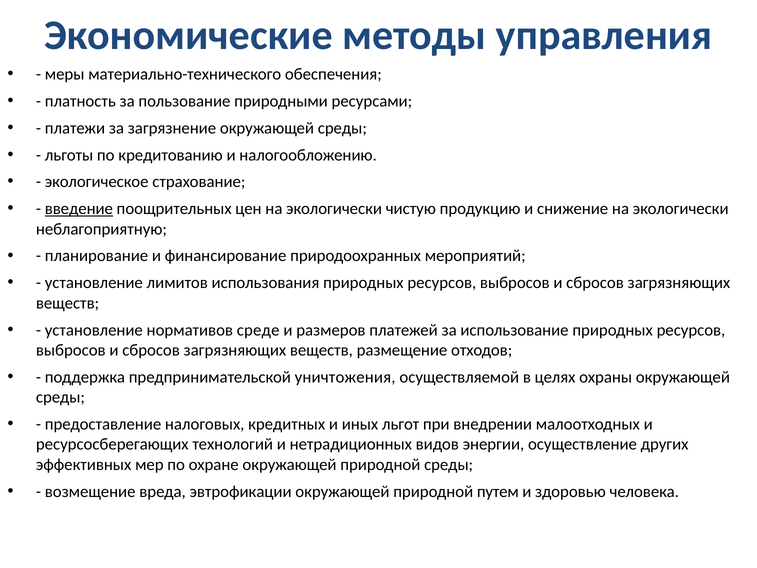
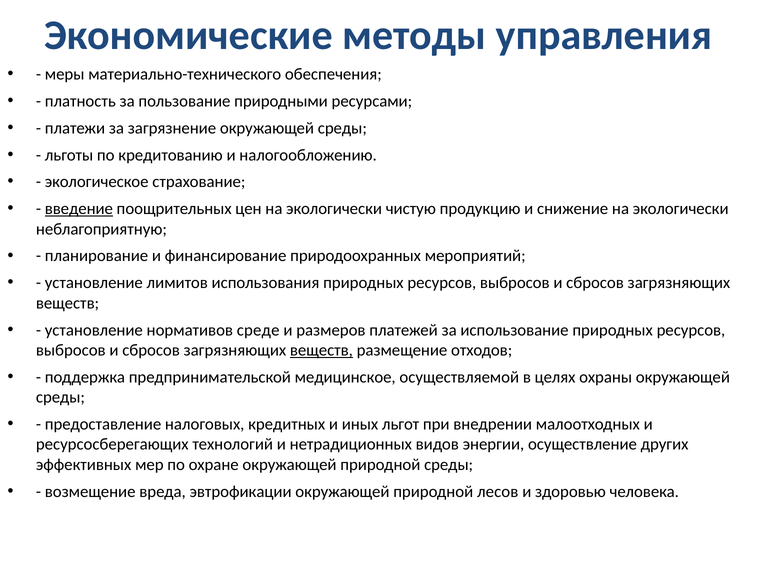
веществ underline: none -> present (321, 350)
уничтожения: уничтожения -> медицинское (345, 377)
путем: путем -> лесов (498, 491)
